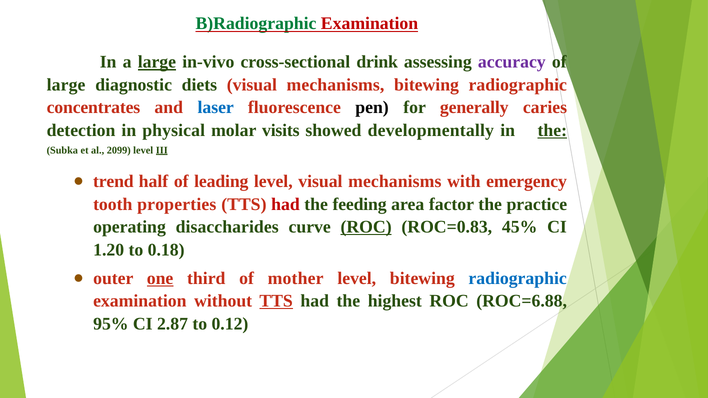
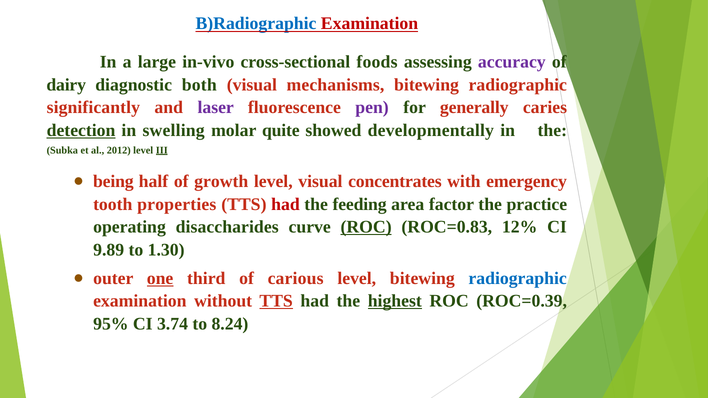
B)Radiographic colour: green -> blue (256, 24)
large underline: present -> none (157, 62)
drink: drink -> foods (377, 62)
large: large -> dairy (66, 85)
diets: diets -> both (199, 85)
concentrates: concentrates -> significantly (93, 108)
laser colour: blue -> purple (216, 108)
pen colour: black -> purple (372, 108)
detection underline: none -> present (81, 130)
physical: physical -> swelling (174, 130)
visits: visits -> quite (281, 130)
the underline: present -> none (552, 130)
2099: 2099 -> 2012 (119, 150)
trend: trend -> being (113, 182)
leading: leading -> growth (221, 182)
level visual mechanisms: mechanisms -> concentrates (395, 182)
45%: 45% -> 12% (520, 227)
1.20: 1.20 -> 9.89 (109, 250)
0.18: 0.18 -> 1.30 (166, 250)
mother: mother -> carious (296, 278)
highest underline: none -> present (395, 301)
ROC=6.88: ROC=6.88 -> ROC=0.39 (522, 301)
2.87: 2.87 -> 3.74 (173, 324)
0.12: 0.12 -> 8.24 (230, 324)
